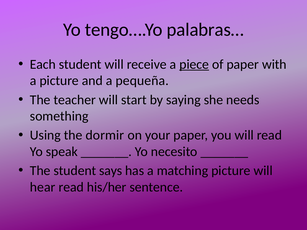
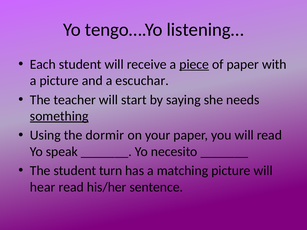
palabras…: palabras… -> listening… (205, 30)
pequeña: pequeña -> escuchar (142, 81)
something underline: none -> present (59, 116)
says: says -> turn (111, 171)
